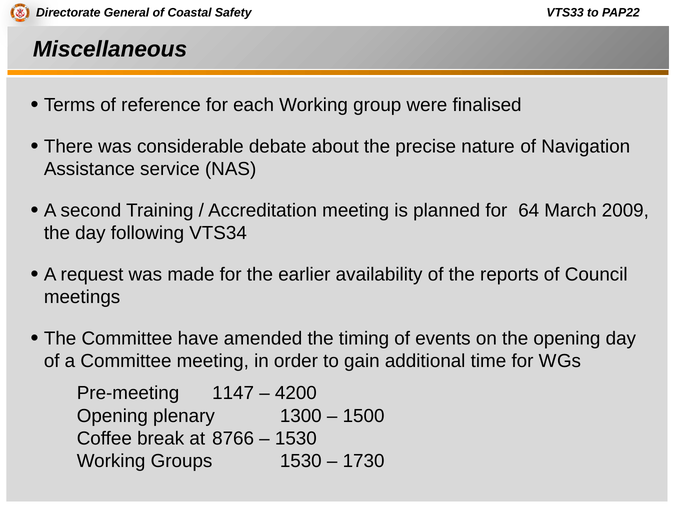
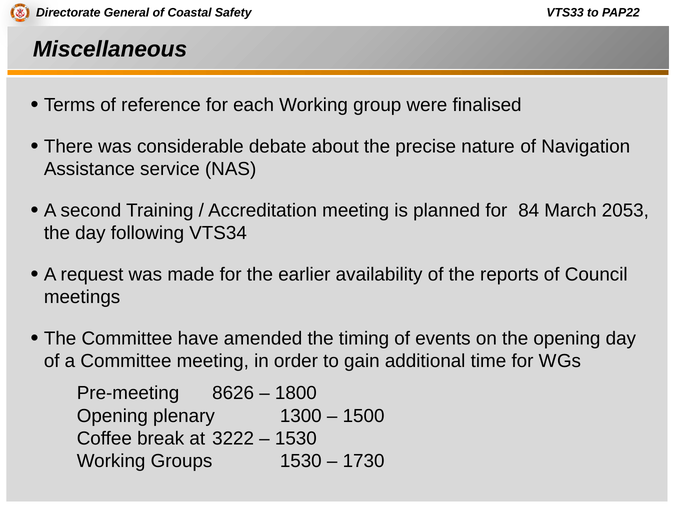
64: 64 -> 84 (529, 211)
2009: 2009 -> 2053 (625, 211)
1147: 1147 -> 8626 (233, 393)
4200: 4200 -> 1800 (296, 393)
8766: 8766 -> 3222 (233, 438)
